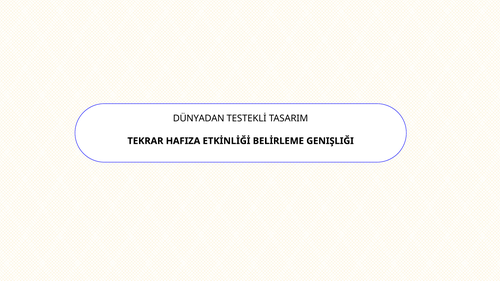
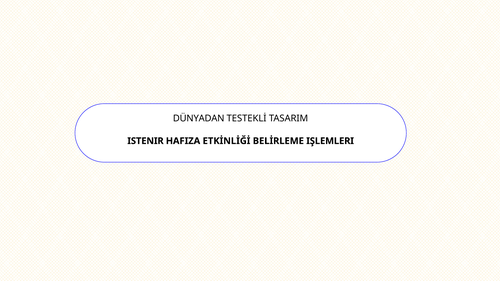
TEKRAR: TEKRAR -> ISTENIR (145, 141)
GENIŞLIĞI: GENIŞLIĞI -> IŞLEMLERI (330, 141)
